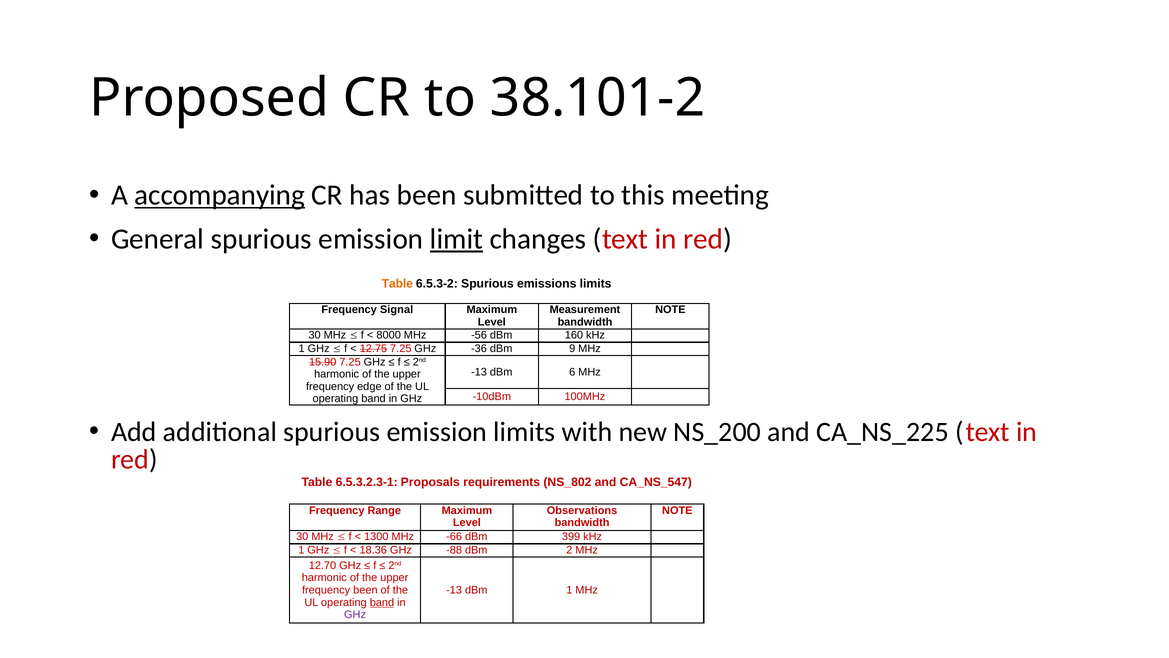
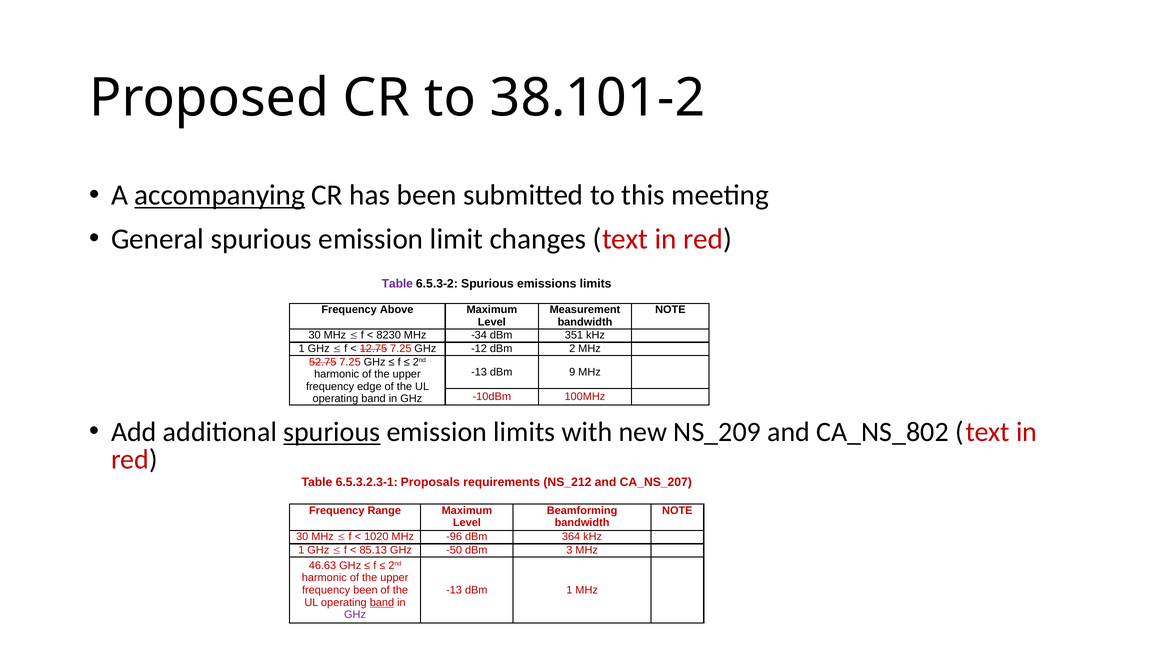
limit underline: present -> none (456, 239)
Table colour: orange -> purple (397, 284)
Signal: Signal -> Above (397, 309)
8000: 8000 -> 8230 (389, 335)
-56: -56 -> -34 (479, 335)
160: 160 -> 351 (574, 335)
-36: -36 -> -12 (479, 348)
9: 9 -> 2 (572, 348)
15.90: 15.90 -> 52.75 (323, 362)
6: 6 -> 9 (572, 372)
spurious underline: none -> present (332, 432)
NS_200: NS_200 -> NS_209 (717, 432)
CA_NS_225: CA_NS_225 -> CA_NS_802 (883, 432)
NS_802: NS_802 -> NS_212 (567, 482)
CA_NS_547: CA_NS_547 -> CA_NS_207 (656, 482)
Observations: Observations -> Beamforming (582, 510)
1300: 1300 -> 1020 (376, 536)
-66: -66 -> -96 (454, 536)
399: 399 -> 364 (571, 536)
18.36: 18.36 -> 85.13 (373, 550)
-88: -88 -> -50 (454, 550)
2: 2 -> 3 (569, 550)
12.70: 12.70 -> 46.63 (322, 565)
